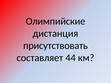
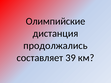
присутствовать: присутствовать -> продолжались (55, 46)
44: 44 -> 39 (71, 58)
